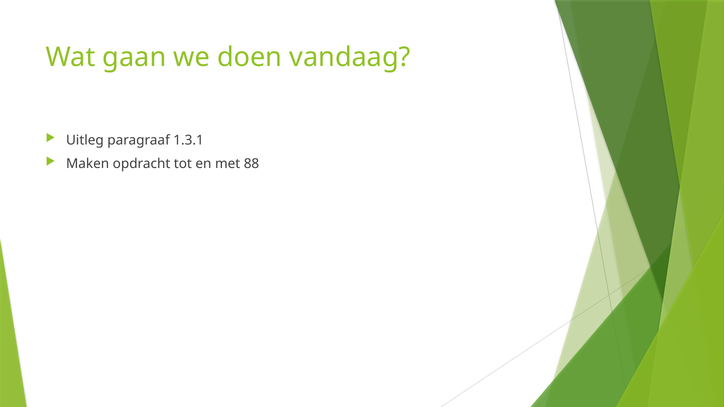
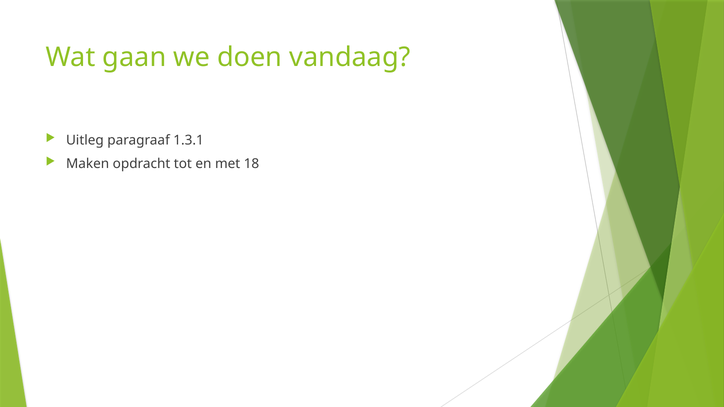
88: 88 -> 18 (252, 164)
